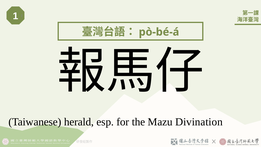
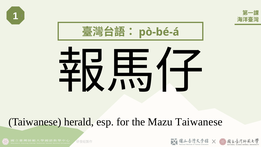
Mazu Divination: Divination -> Taiwanese (199, 122)
